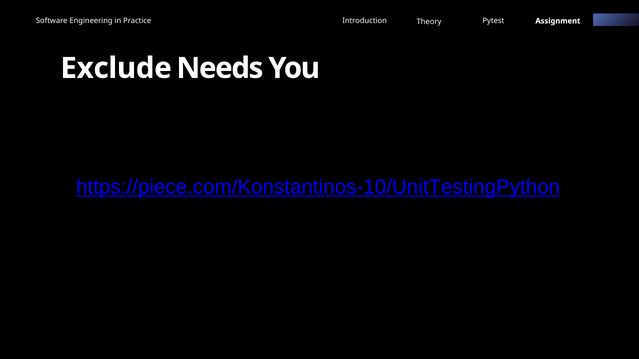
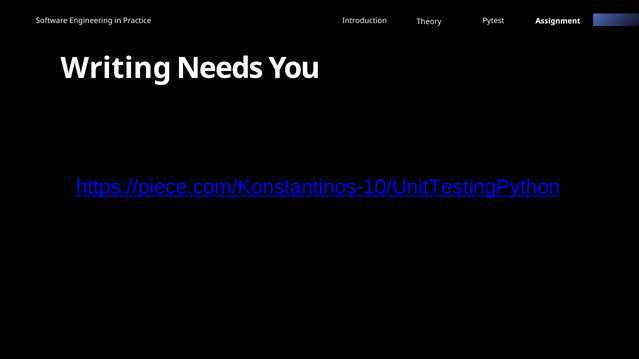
Exclude: Exclude -> Writing (116, 68)
